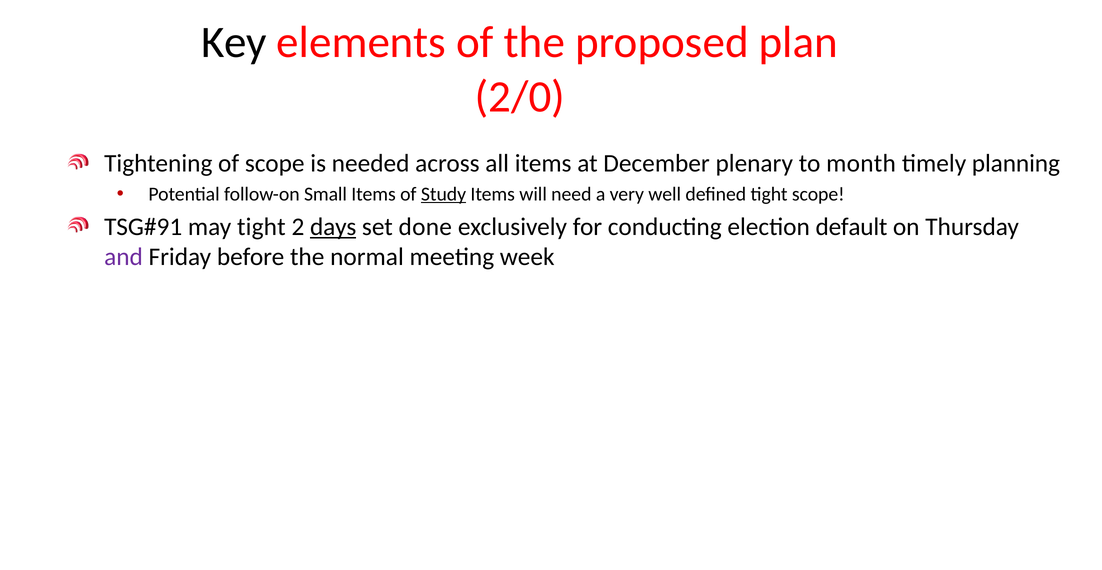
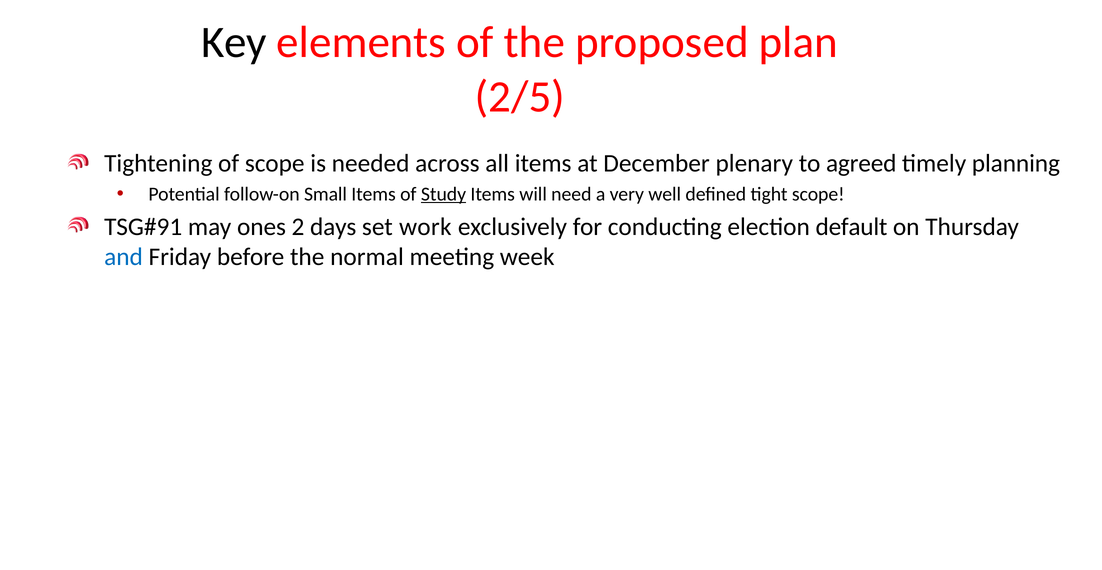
2/0: 2/0 -> 2/5 (520, 97)
month: month -> agreed (861, 164)
may tight: tight -> ones (261, 227)
days underline: present -> none (333, 227)
done: done -> work (425, 227)
and colour: purple -> blue (123, 257)
